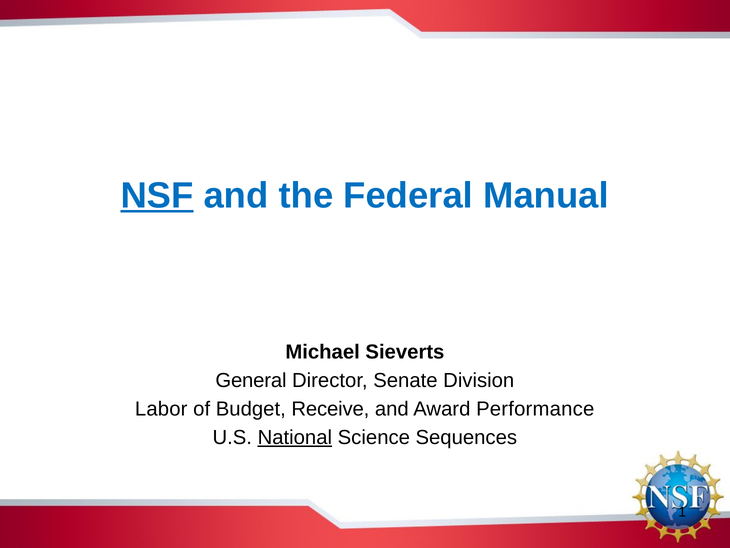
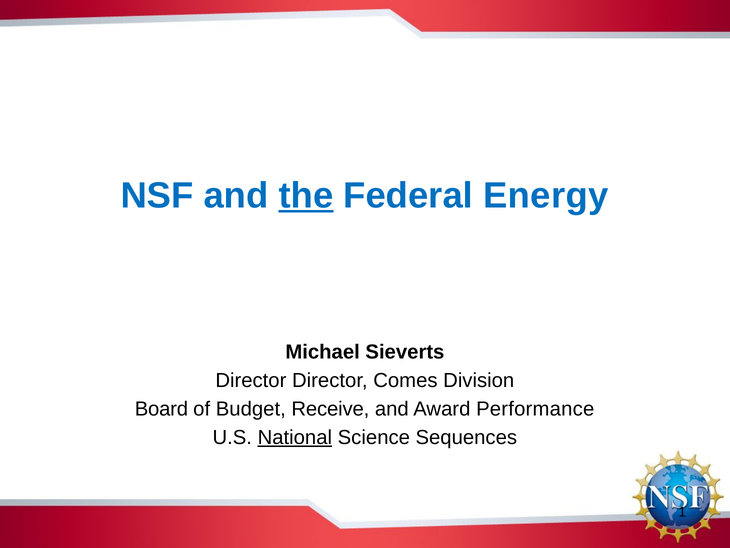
NSF underline: present -> none (157, 195)
the underline: none -> present (306, 195)
Manual: Manual -> Energy (546, 195)
General: General -> Director (251, 380)
Senate: Senate -> Comes (405, 380)
Labor: Labor -> Board (161, 409)
